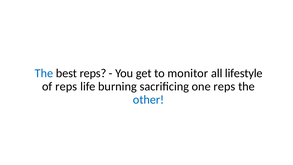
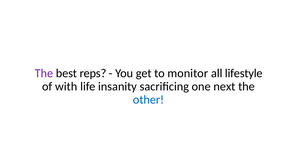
The colour: blue -> purple (44, 73)
of reps: reps -> with (66, 86)
burning: burning -> insanity (117, 86)
one reps: reps -> next (224, 86)
